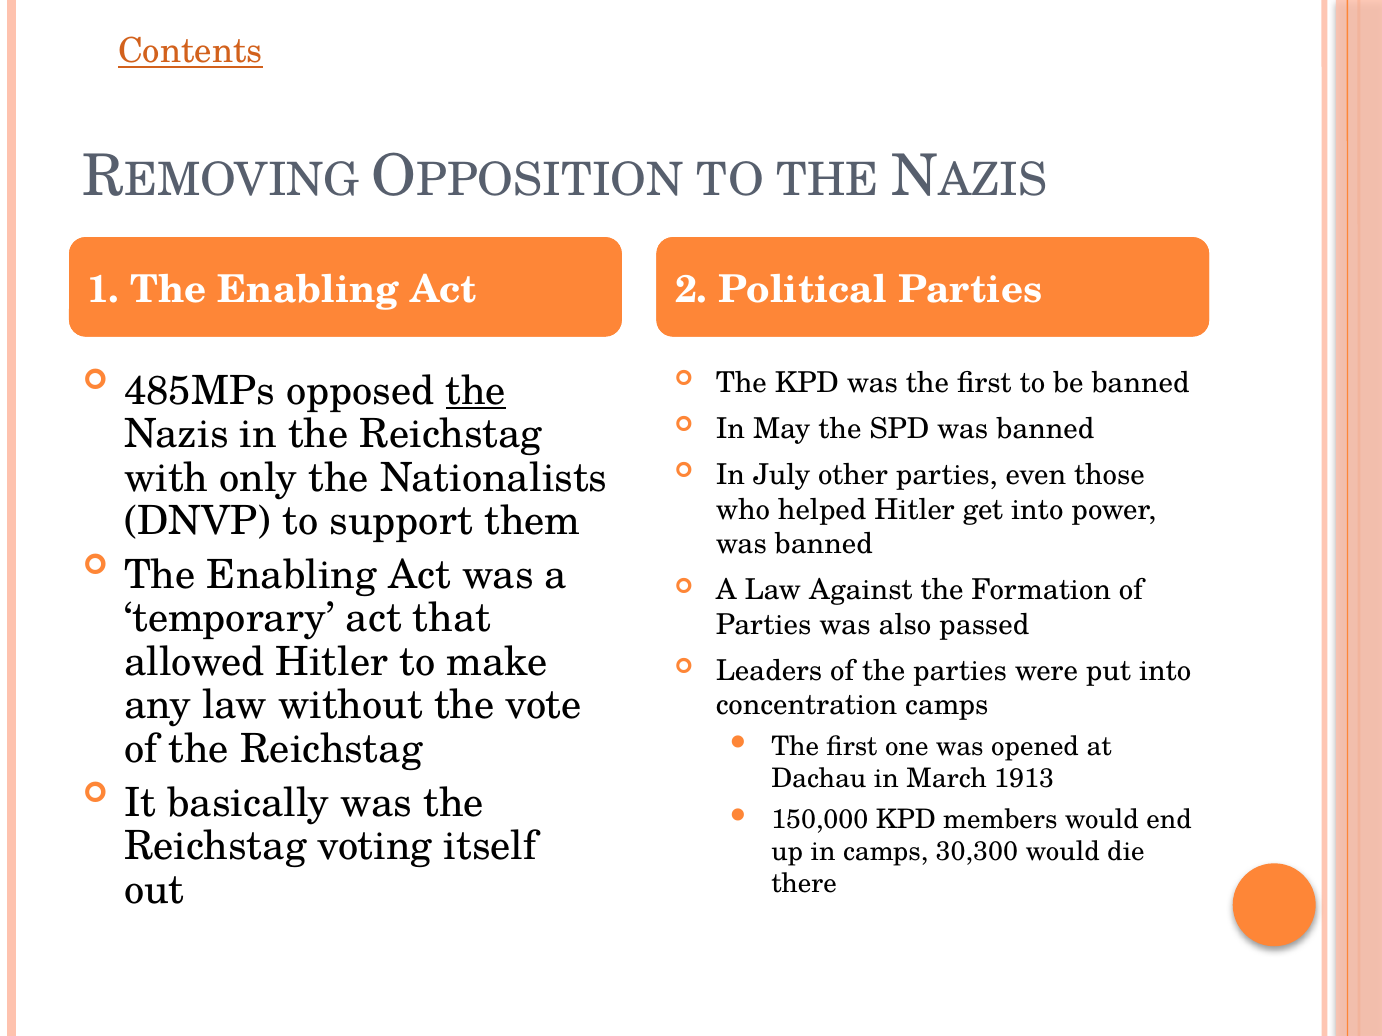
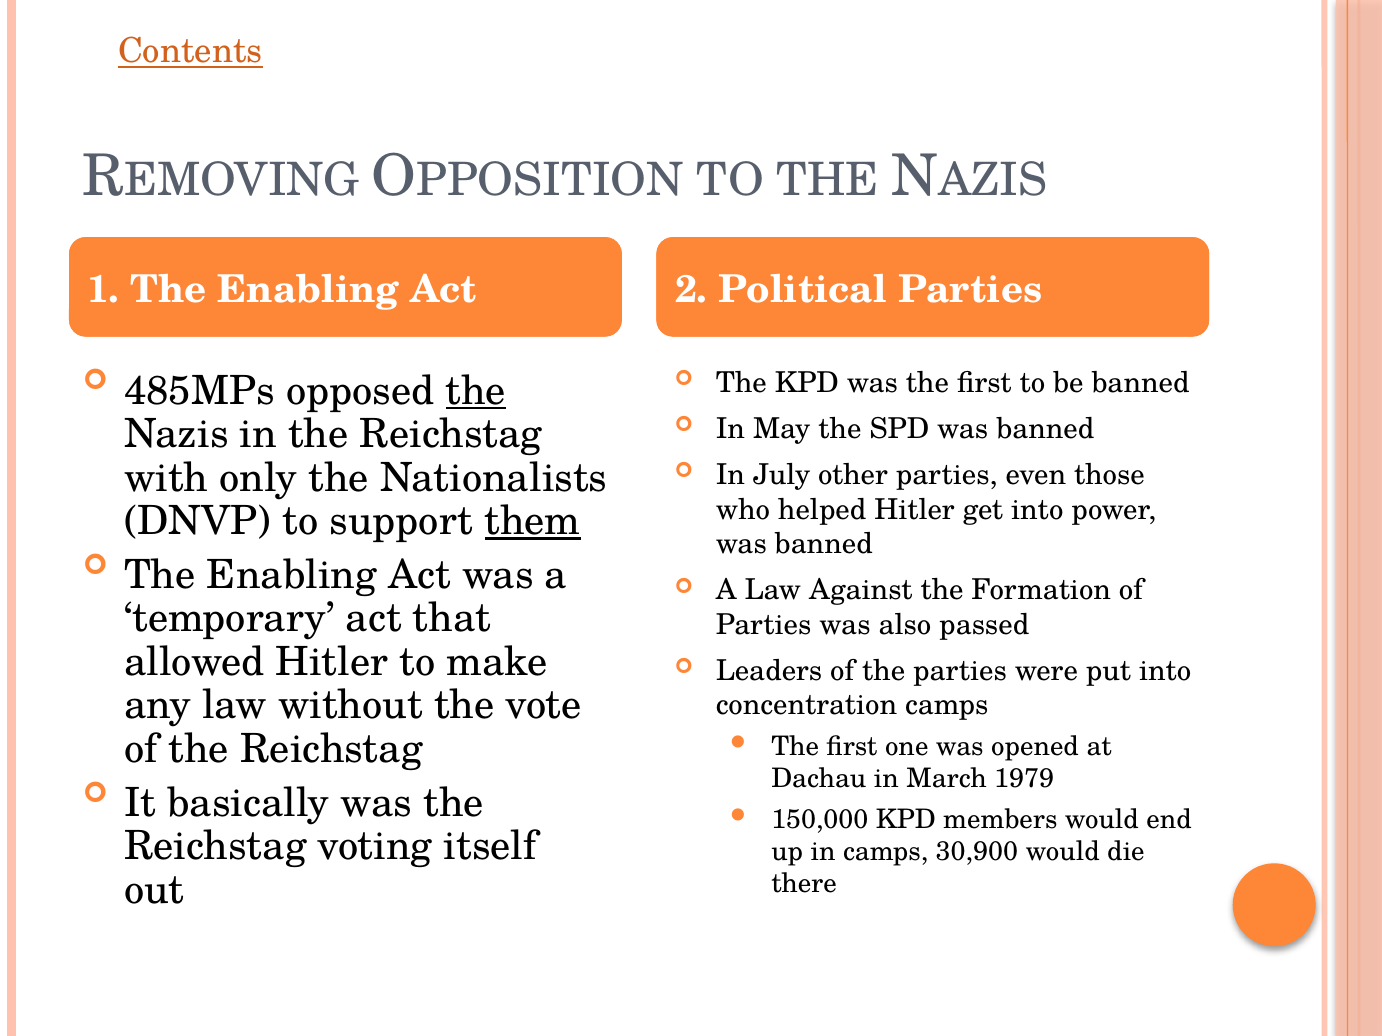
them underline: none -> present (533, 522)
1913: 1913 -> 1979 (1024, 779)
30,300: 30,300 -> 30,900 (977, 852)
